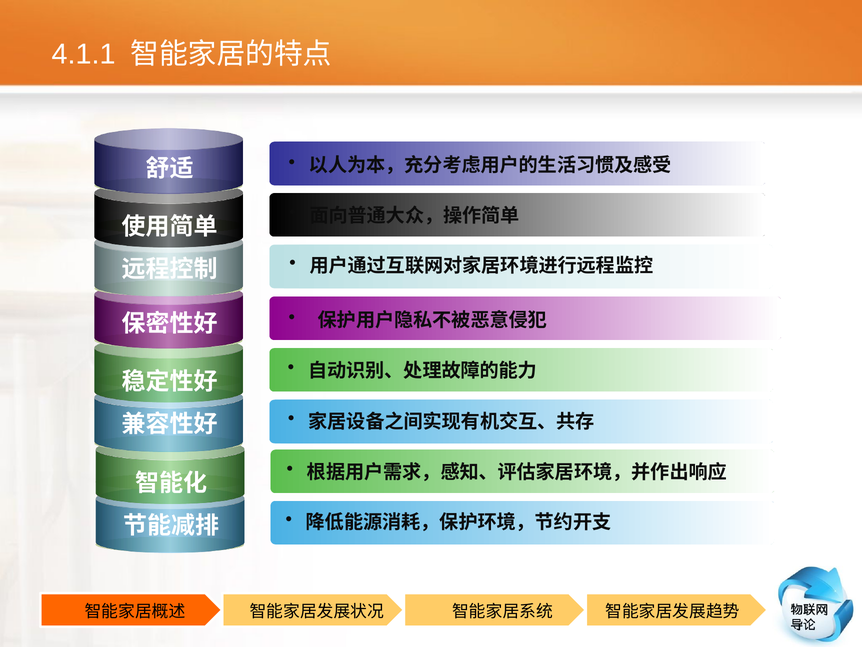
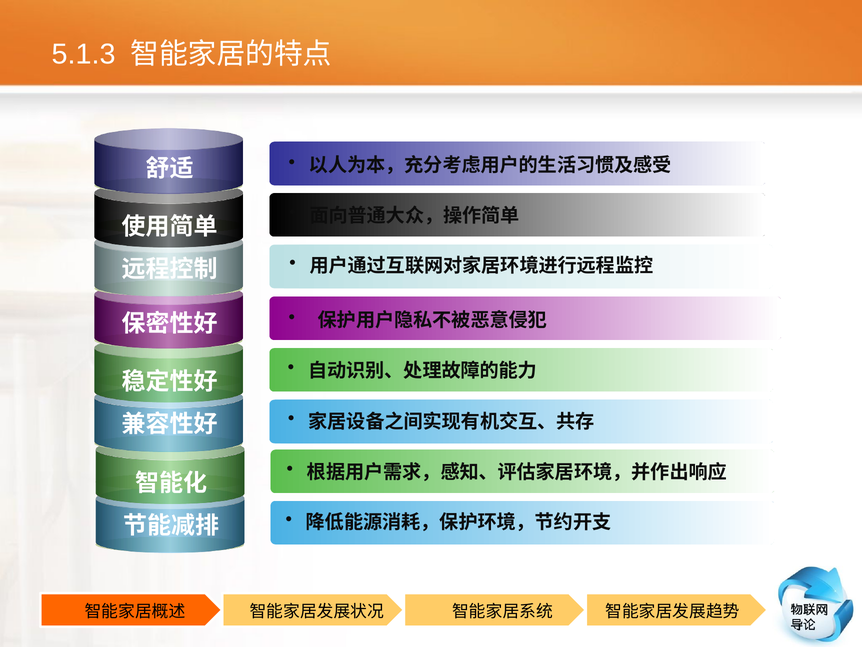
4.1.1: 4.1.1 -> 5.1.3 (84, 54)
